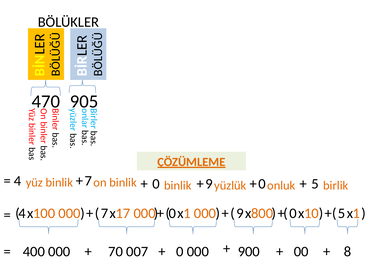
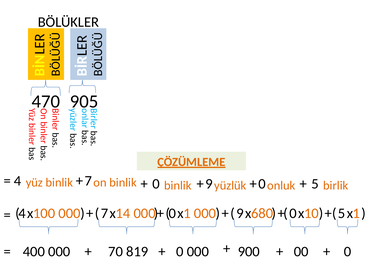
17: 17 -> 14 (123, 214)
800: 800 -> 680 (262, 214)
007: 007 -> 819 (137, 252)
8: 8 -> 0 (347, 252)
